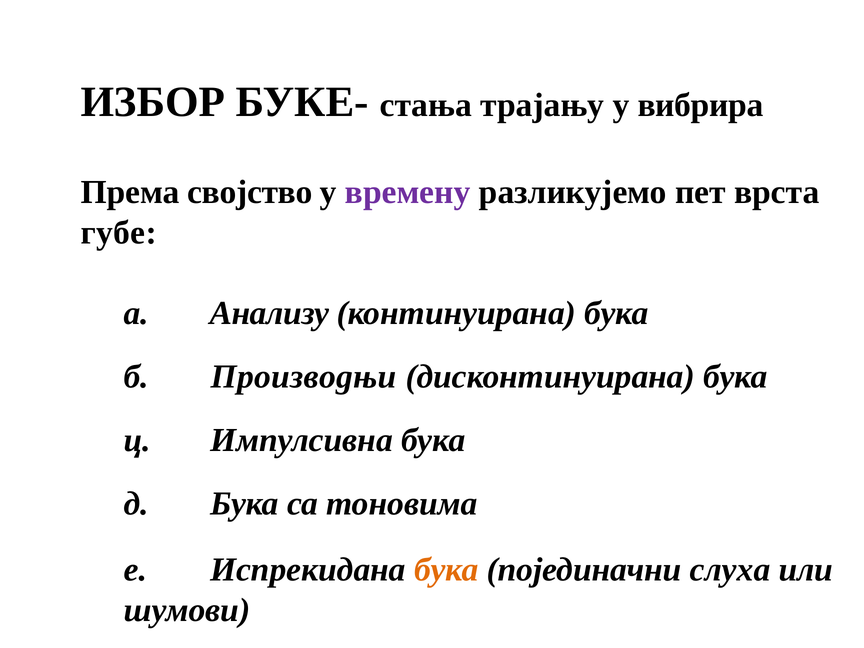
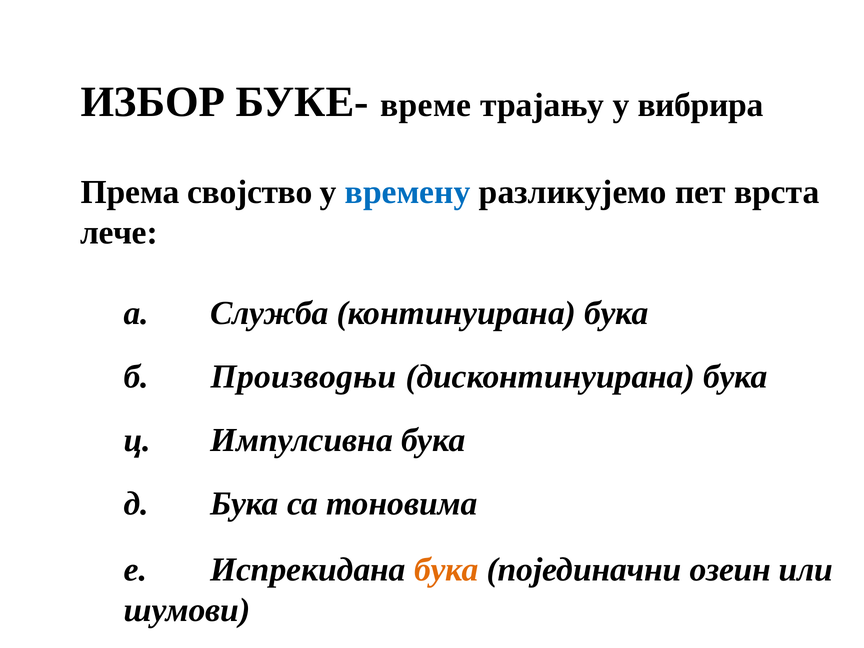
стања: стања -> време (426, 105)
времену colour: purple -> blue (408, 192)
губе: губе -> лече (119, 233)
Анализу: Анализу -> Служба (269, 313)
слуха: слуха -> озеин (730, 570)
